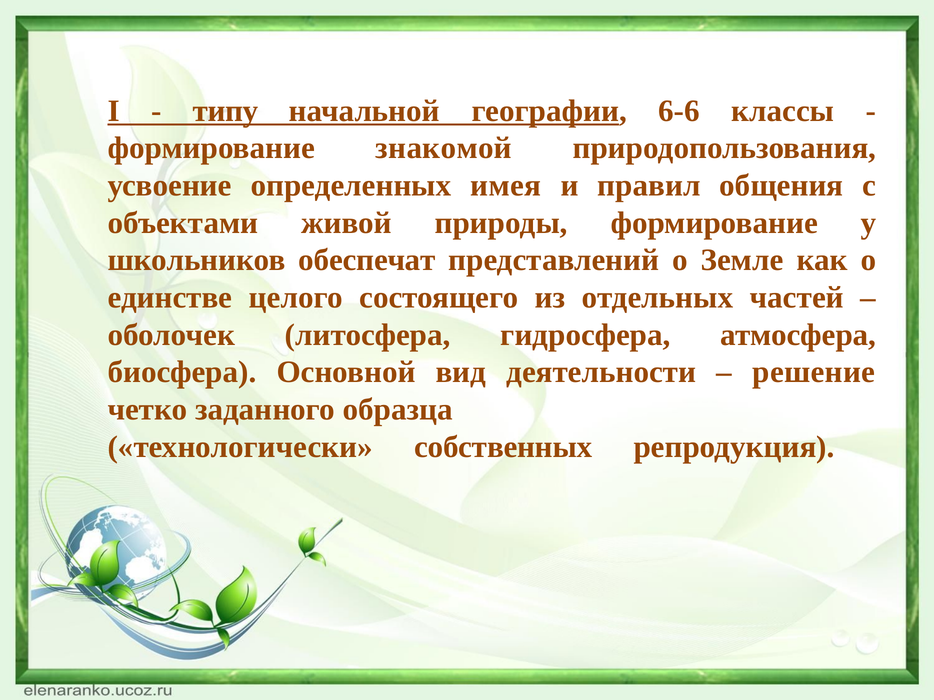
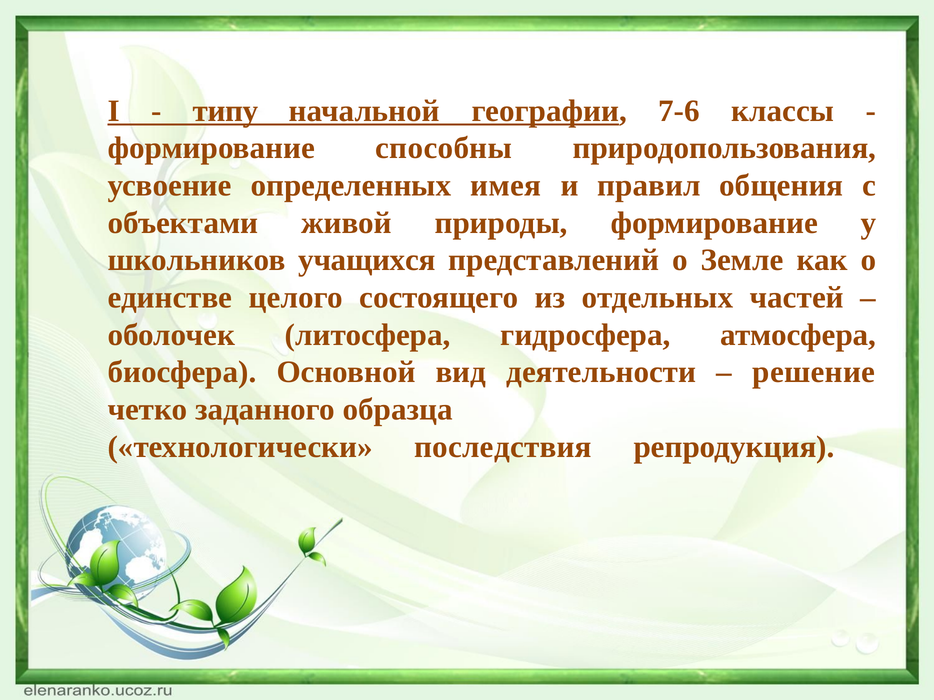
6-6: 6-6 -> 7-6 (679, 111)
знакомой: знакомой -> способны (444, 148)
обеспечат: обеспечат -> учащихся (367, 260)
собственных: собственных -> последствия (503, 447)
